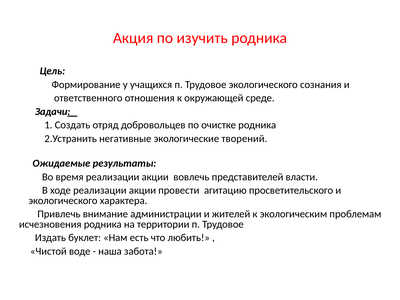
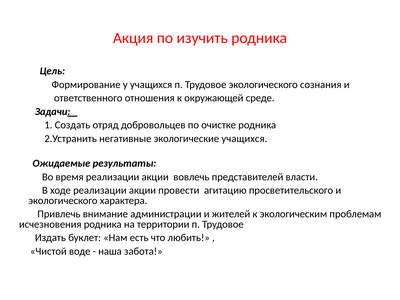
экологические творений: творений -> учащихся (244, 139)
